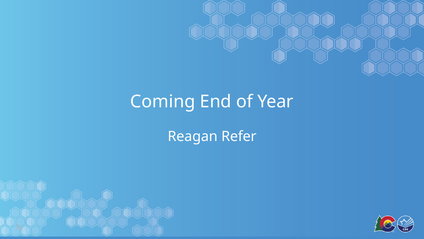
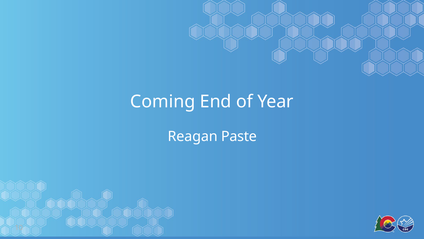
Refer: Refer -> Paste (239, 136)
